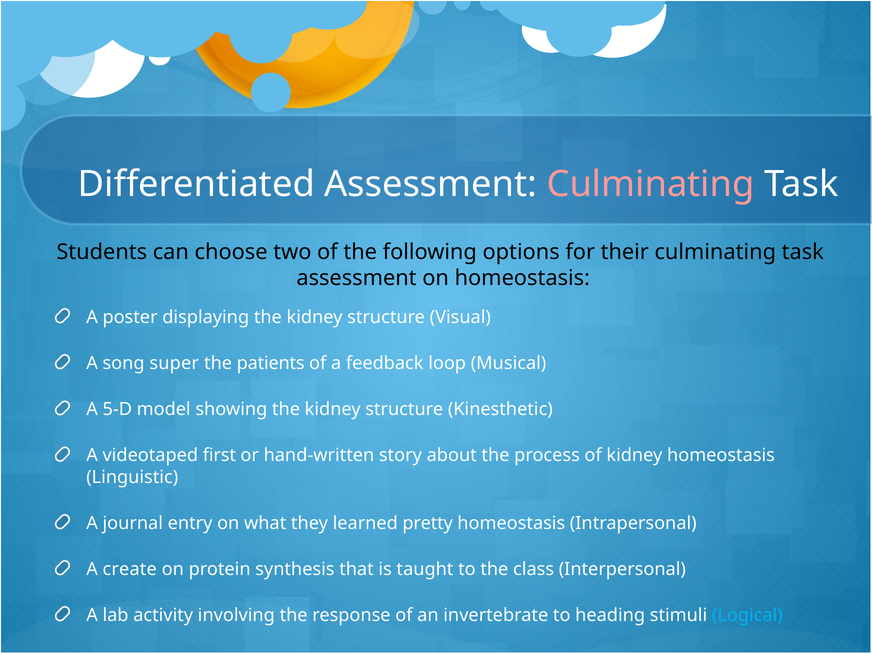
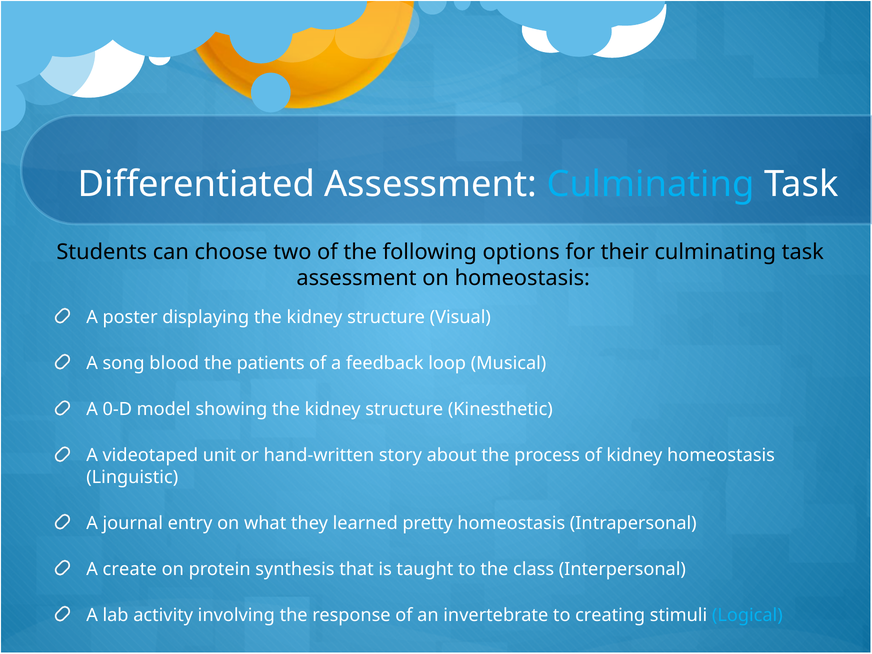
Culminating colour: pink -> light blue (651, 184)
super: super -> blood (174, 363)
5-D: 5-D -> 0-D (117, 409)
first: first -> unit (219, 455)
heading: heading -> creating (610, 615)
